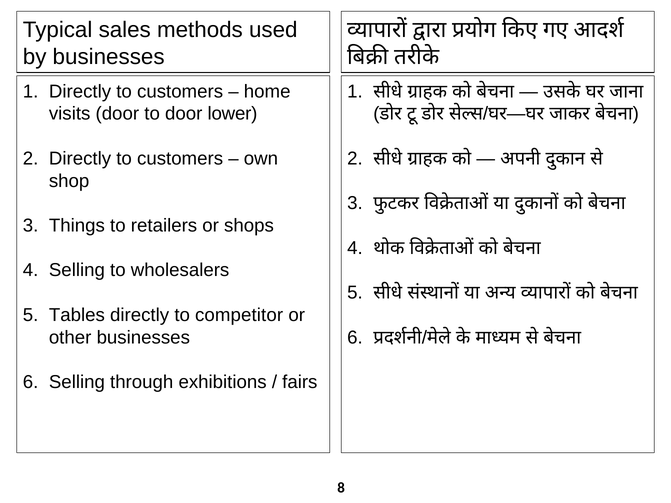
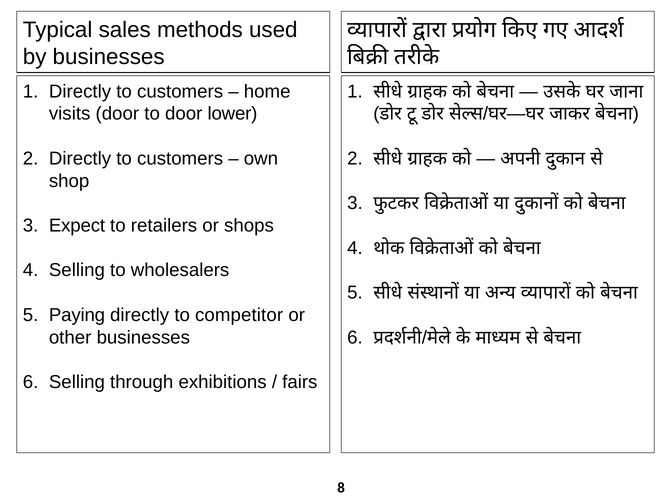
Things: Things -> Expect (77, 226)
Tables: Tables -> Paying (77, 315)
